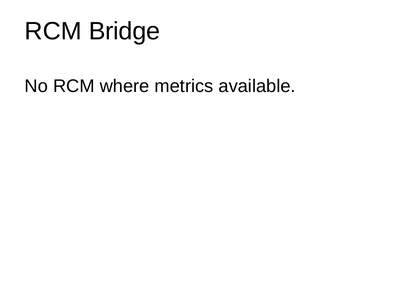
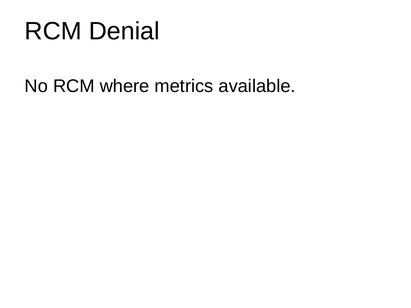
Bridge: Bridge -> Denial (124, 31)
